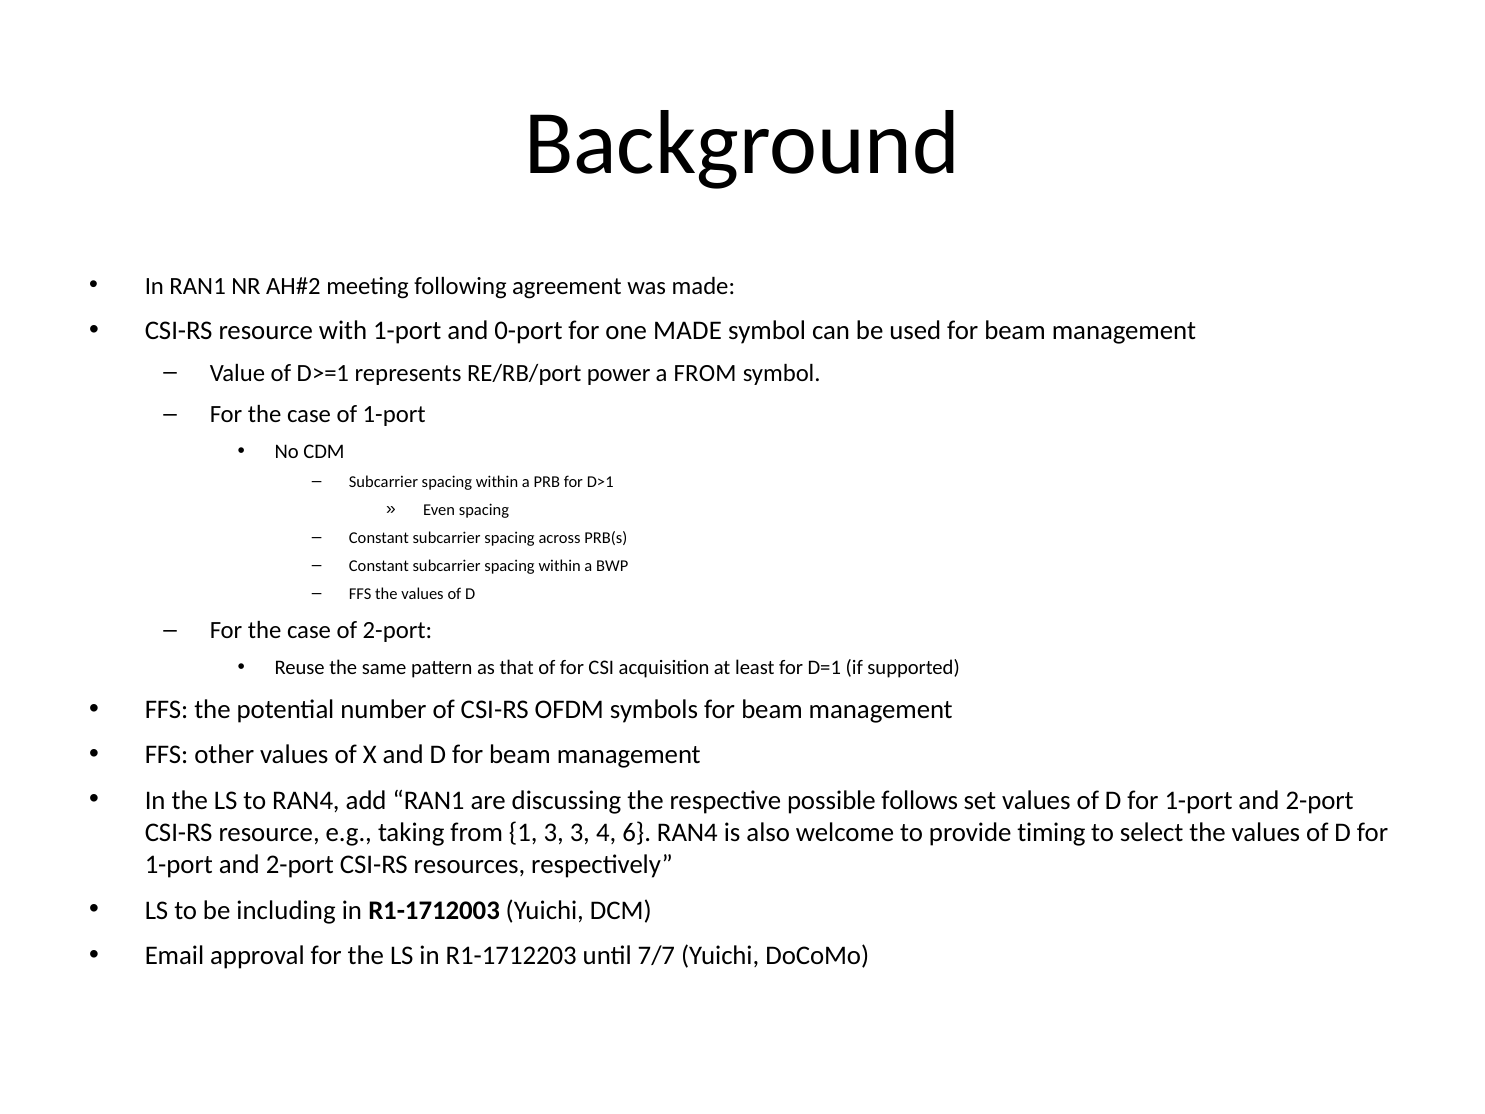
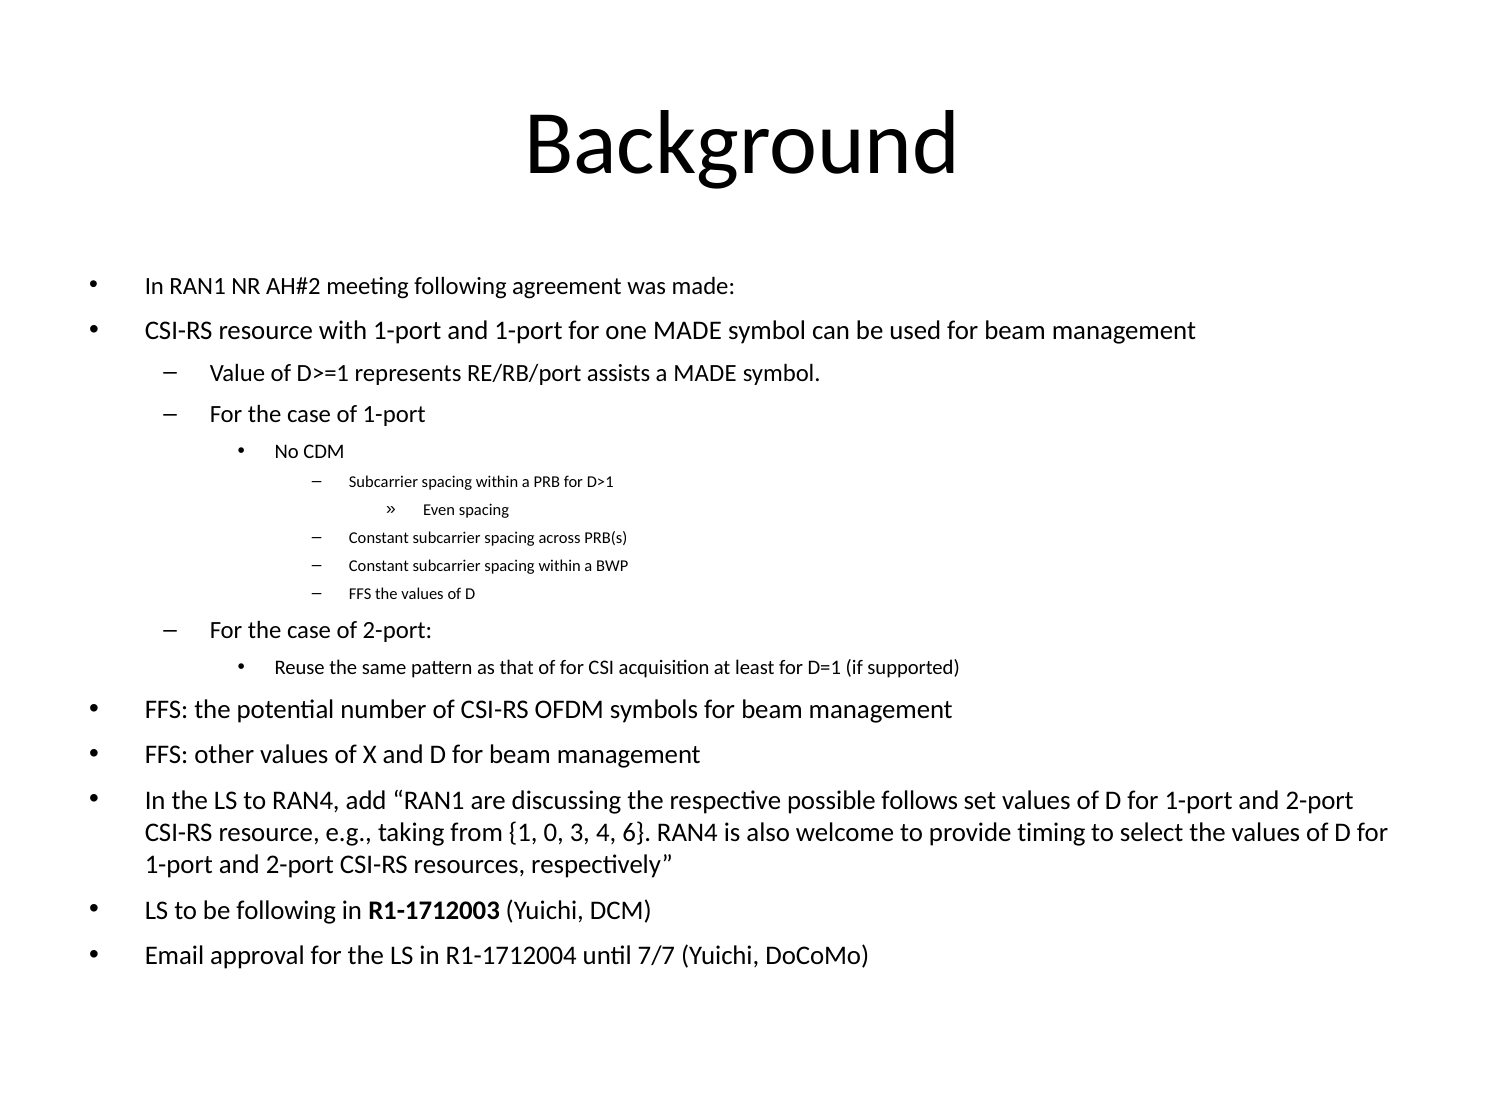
and 0-port: 0-port -> 1-port (528, 331)
power: power -> assists (619, 373)
a FROM: FROM -> MADE (705, 373)
1 3: 3 -> 0 (554, 832)
be including: including -> following (286, 910)
R1-1712203: R1-1712203 -> R1-1712004 (511, 955)
